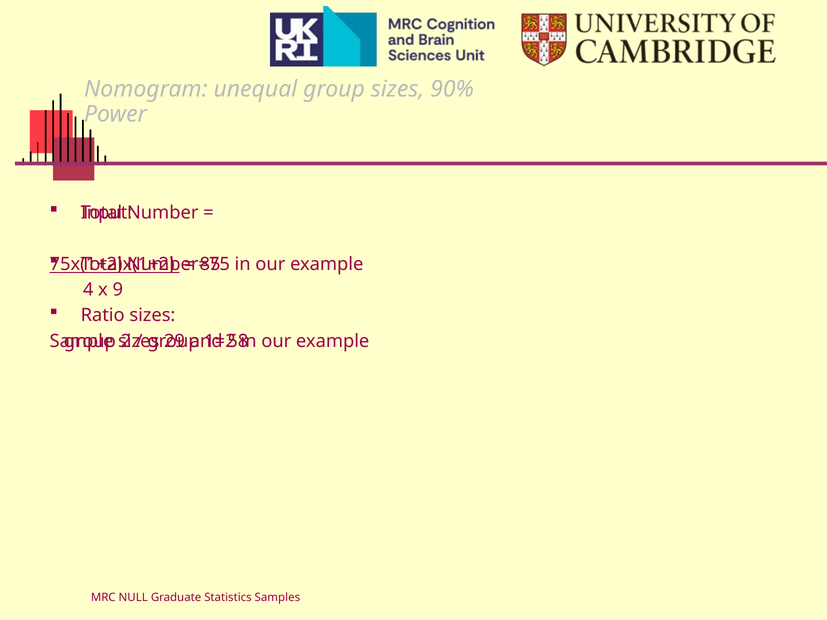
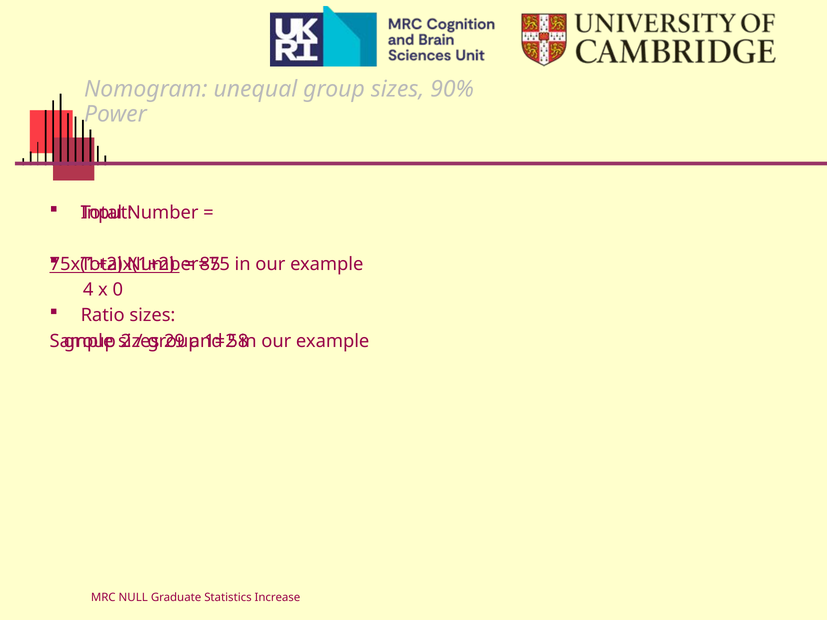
9: 9 -> 0 (118, 290)
Samples: Samples -> Increase (277, 598)
